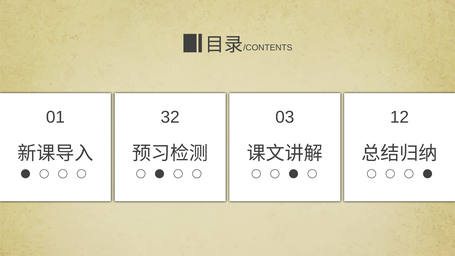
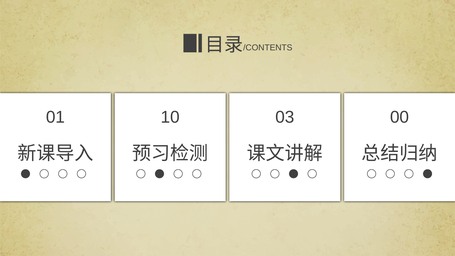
32: 32 -> 10 (170, 117)
12: 12 -> 00 (400, 117)
